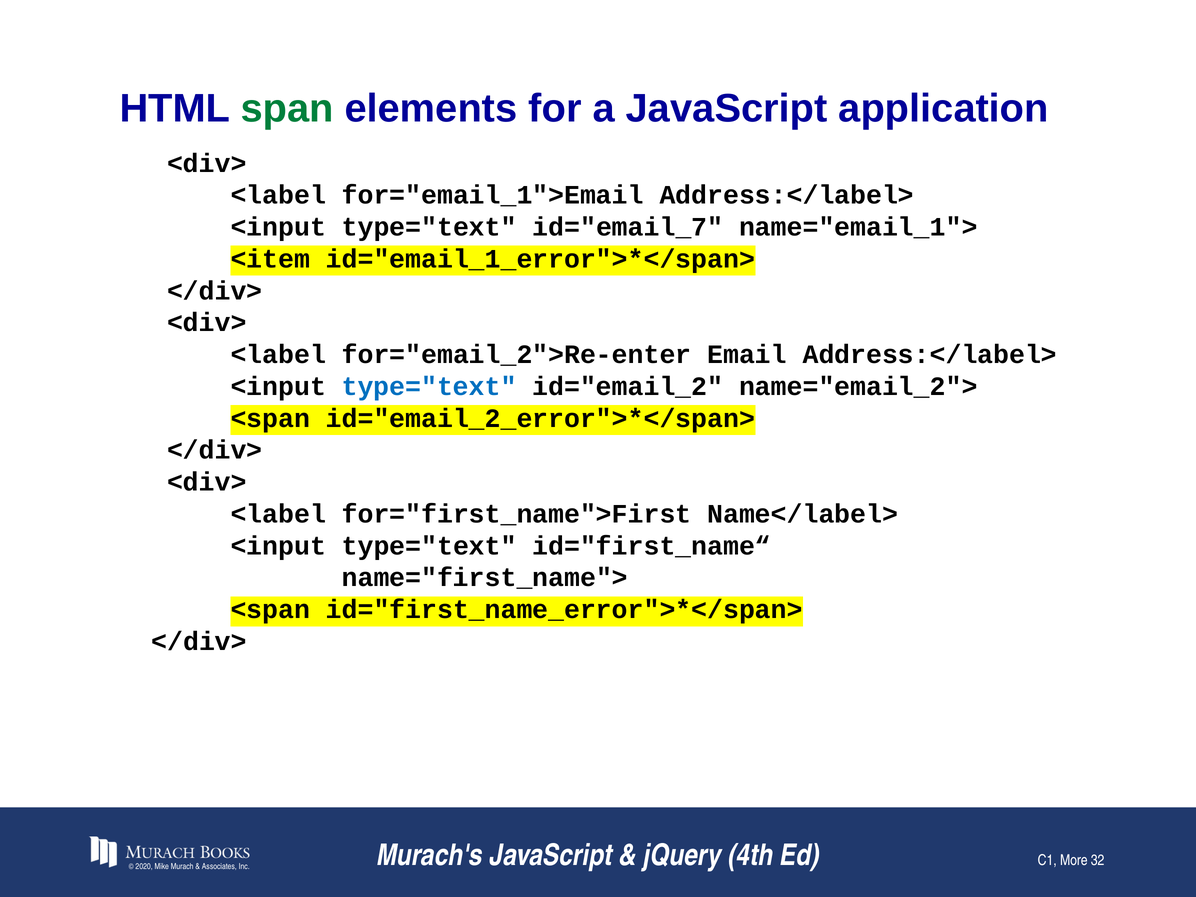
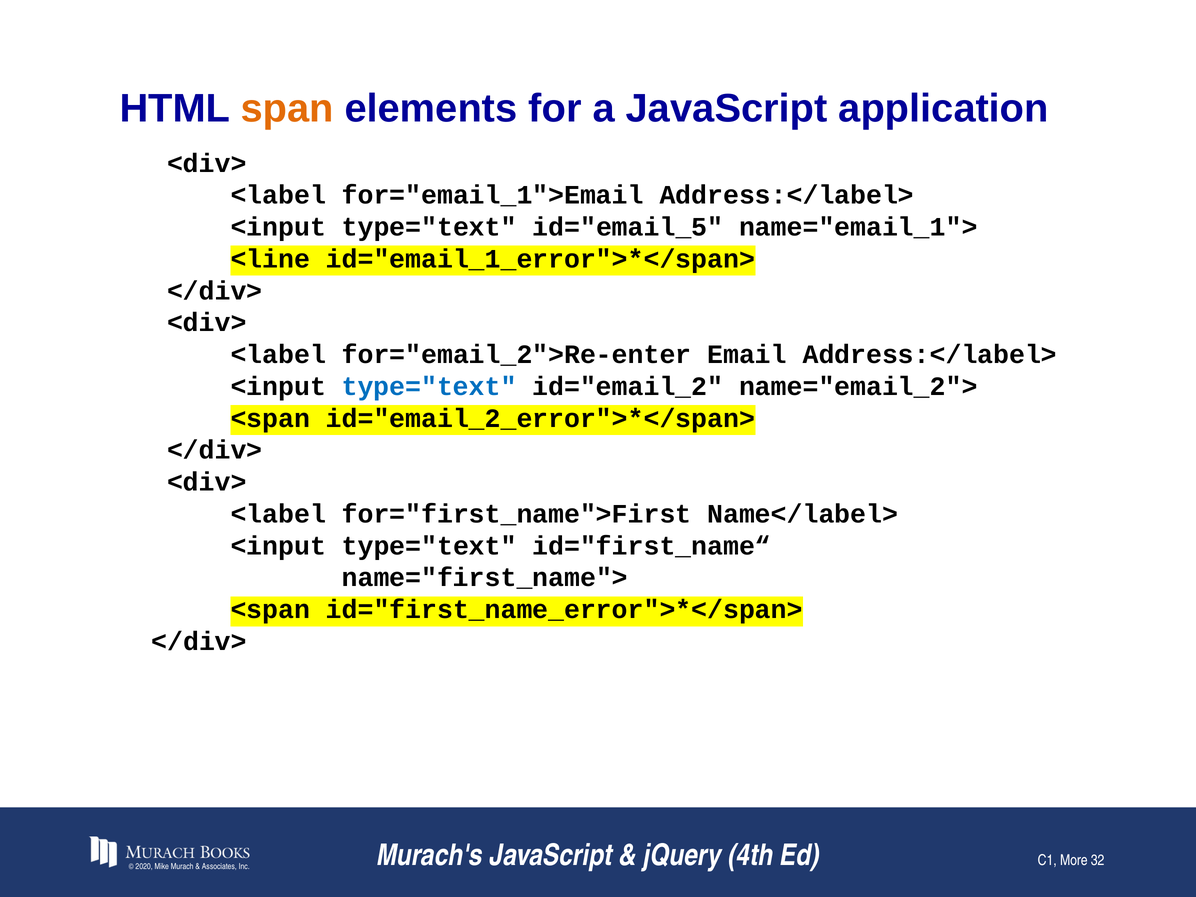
span colour: green -> orange (287, 109)
id="email_7: id="email_7 -> id="email_5 (628, 227)
<item: <item -> <line (270, 259)
